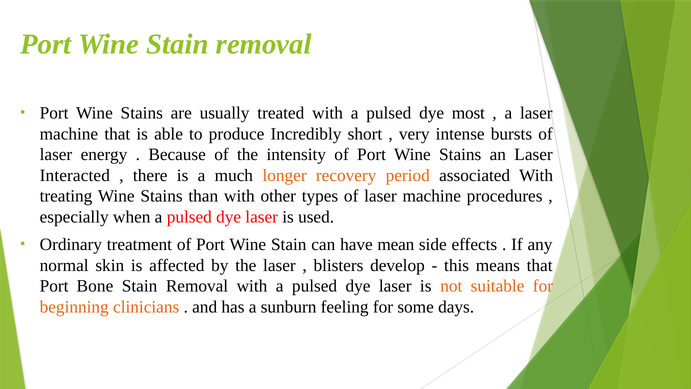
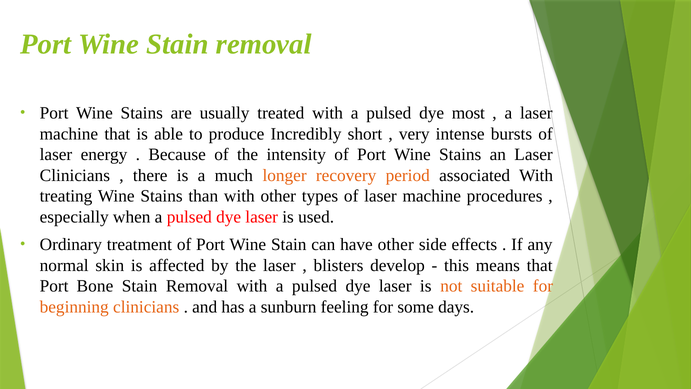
Interacted: Interacted -> Clinicians (75, 175)
have mean: mean -> other (396, 245)
